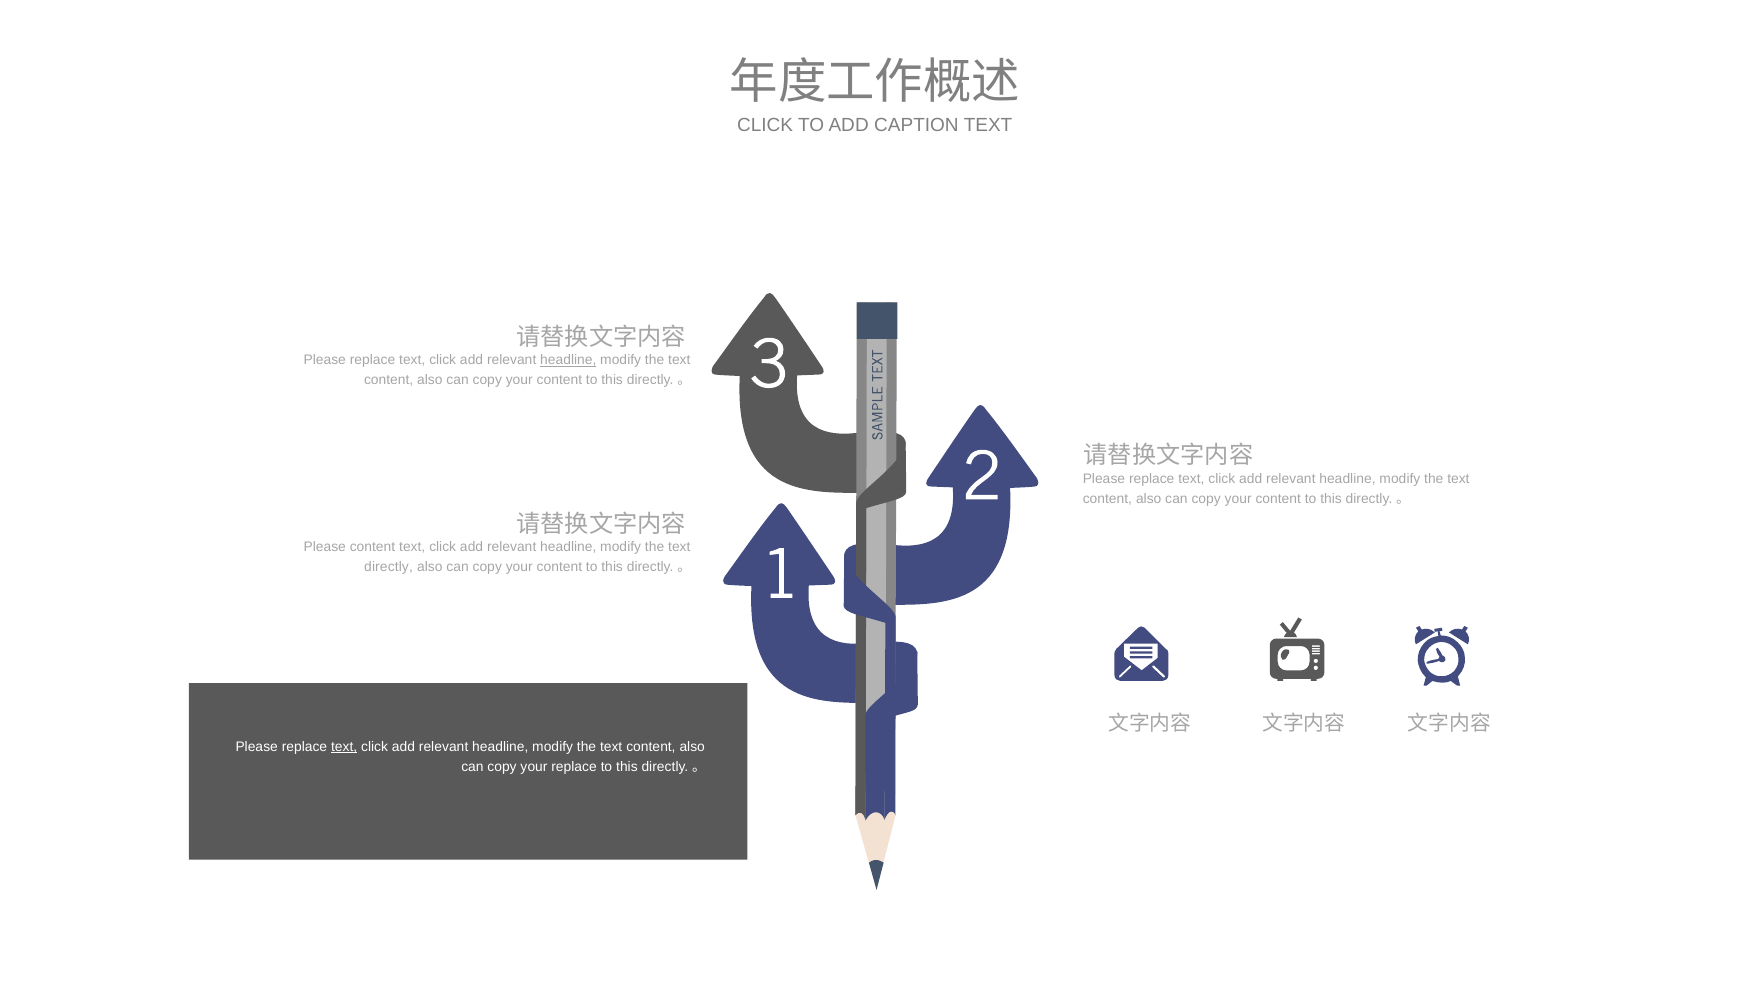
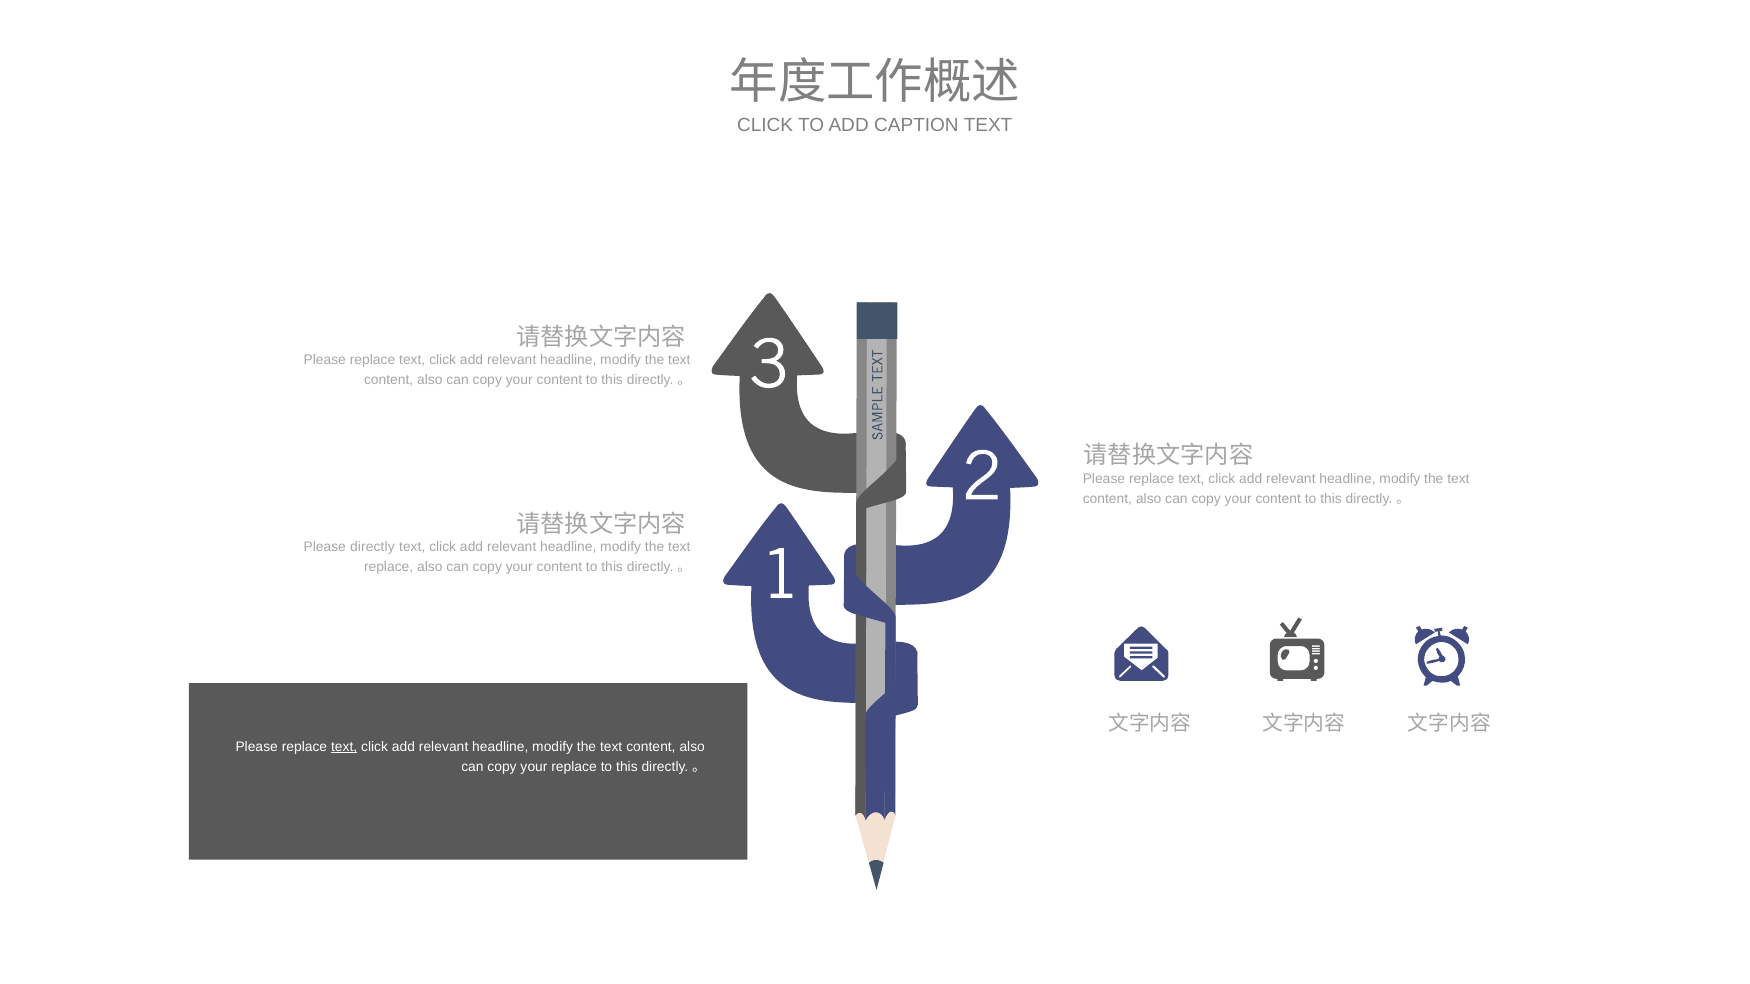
headline underline: present -> none (568, 360)
Please content: content -> directly (372, 547)
directly: directly -> replace (389, 567)
